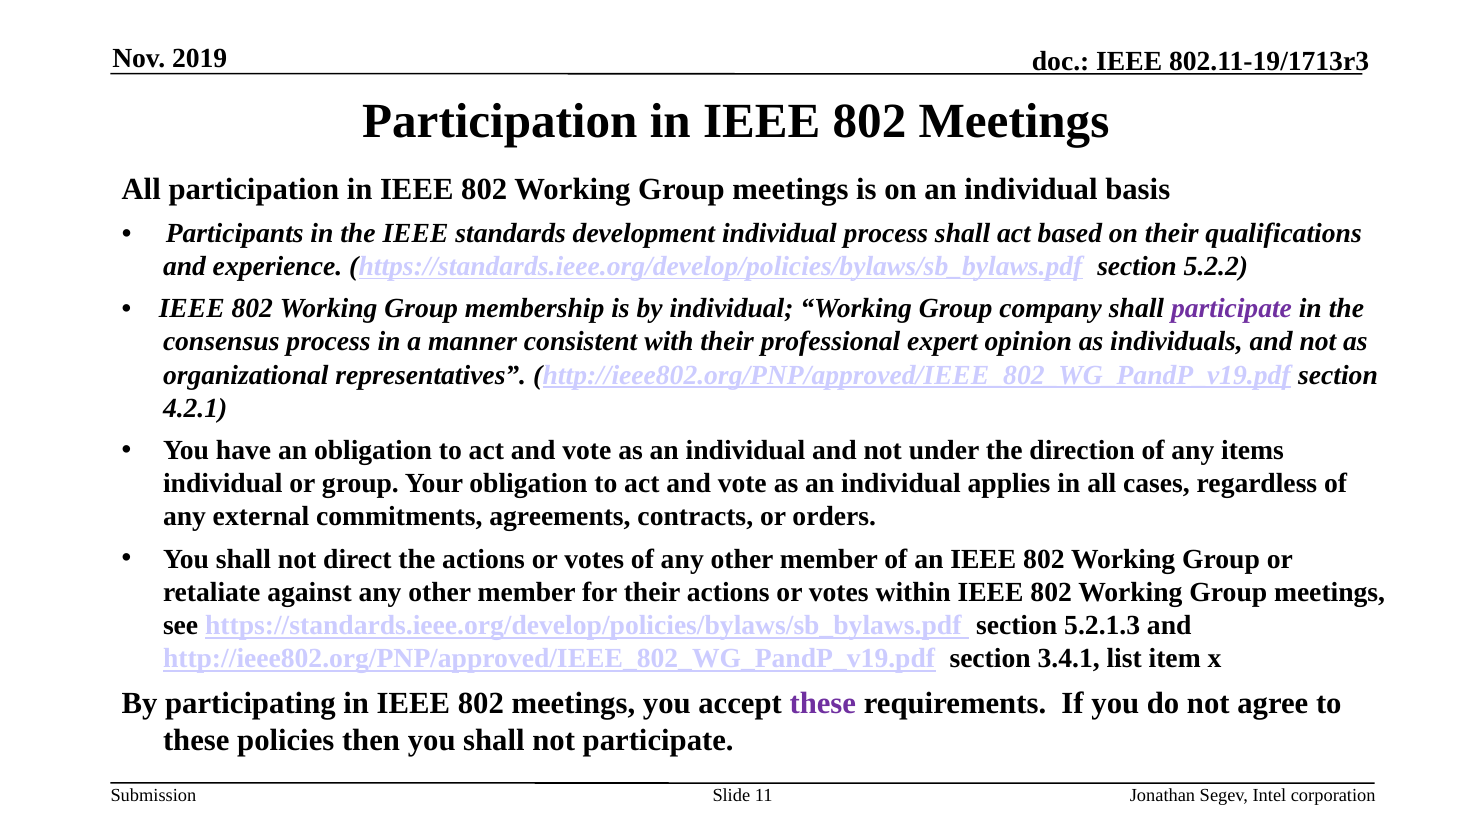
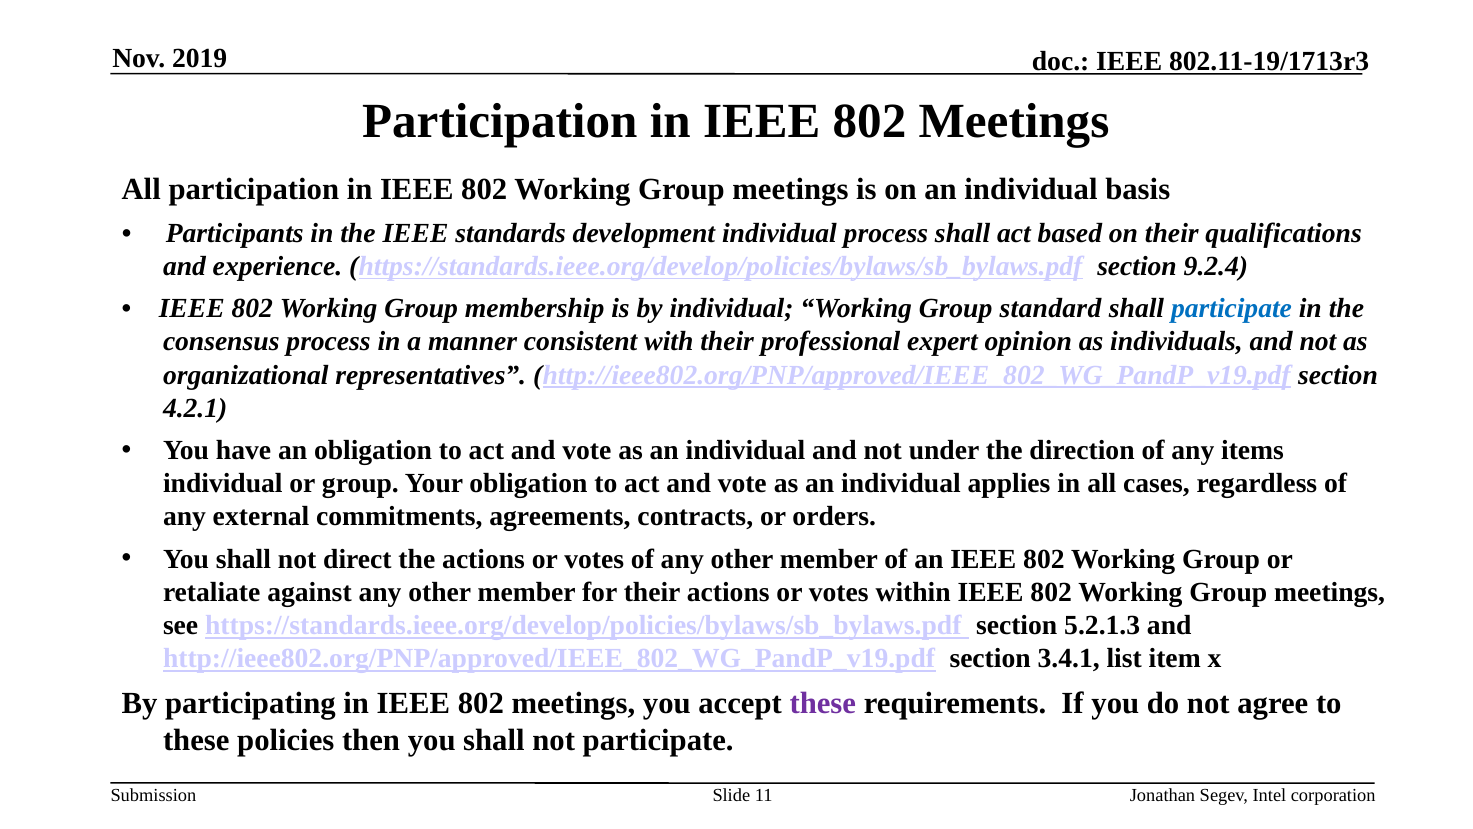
5.2.2: 5.2.2 -> 9.2.4 (1216, 266)
company: company -> standard (1050, 309)
participate colour: purple -> blue (1232, 309)
